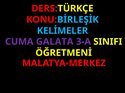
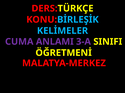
GALATA: GALATA -> ANLAMI (55, 42)
